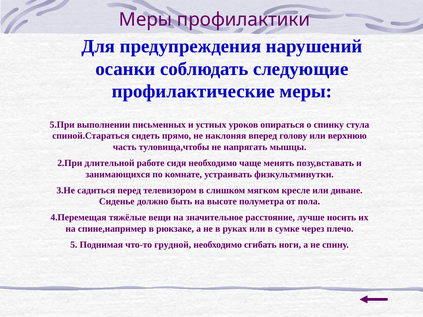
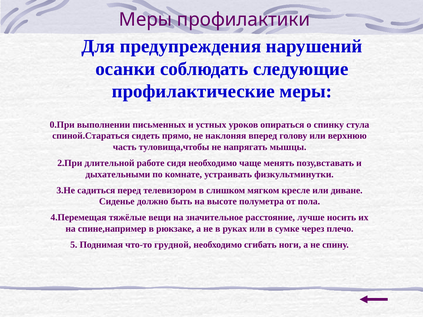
5.При: 5.При -> 0.При (62, 125)
занимающихся: занимающихся -> дыхательными (118, 174)
